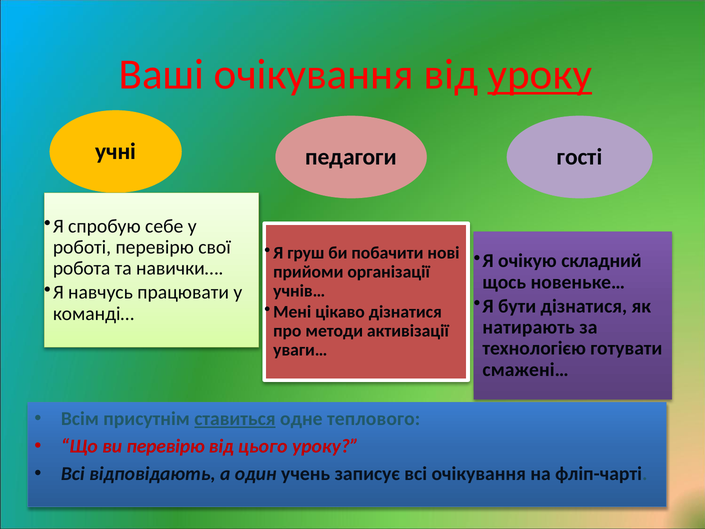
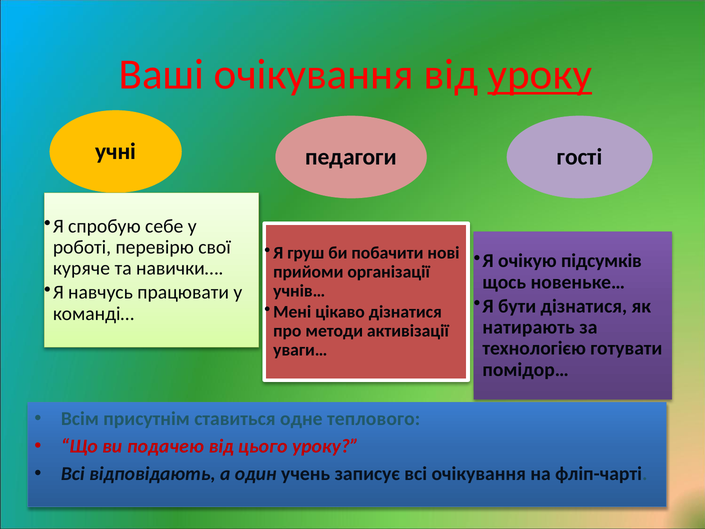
складний: складний -> підсумків (601, 261)
робота: робота -> куряче (81, 268)
смажені…: смажені… -> помідор… (526, 370)
ставиться underline: present -> none (235, 419)
ви перевірю: перевірю -> подачею (165, 446)
